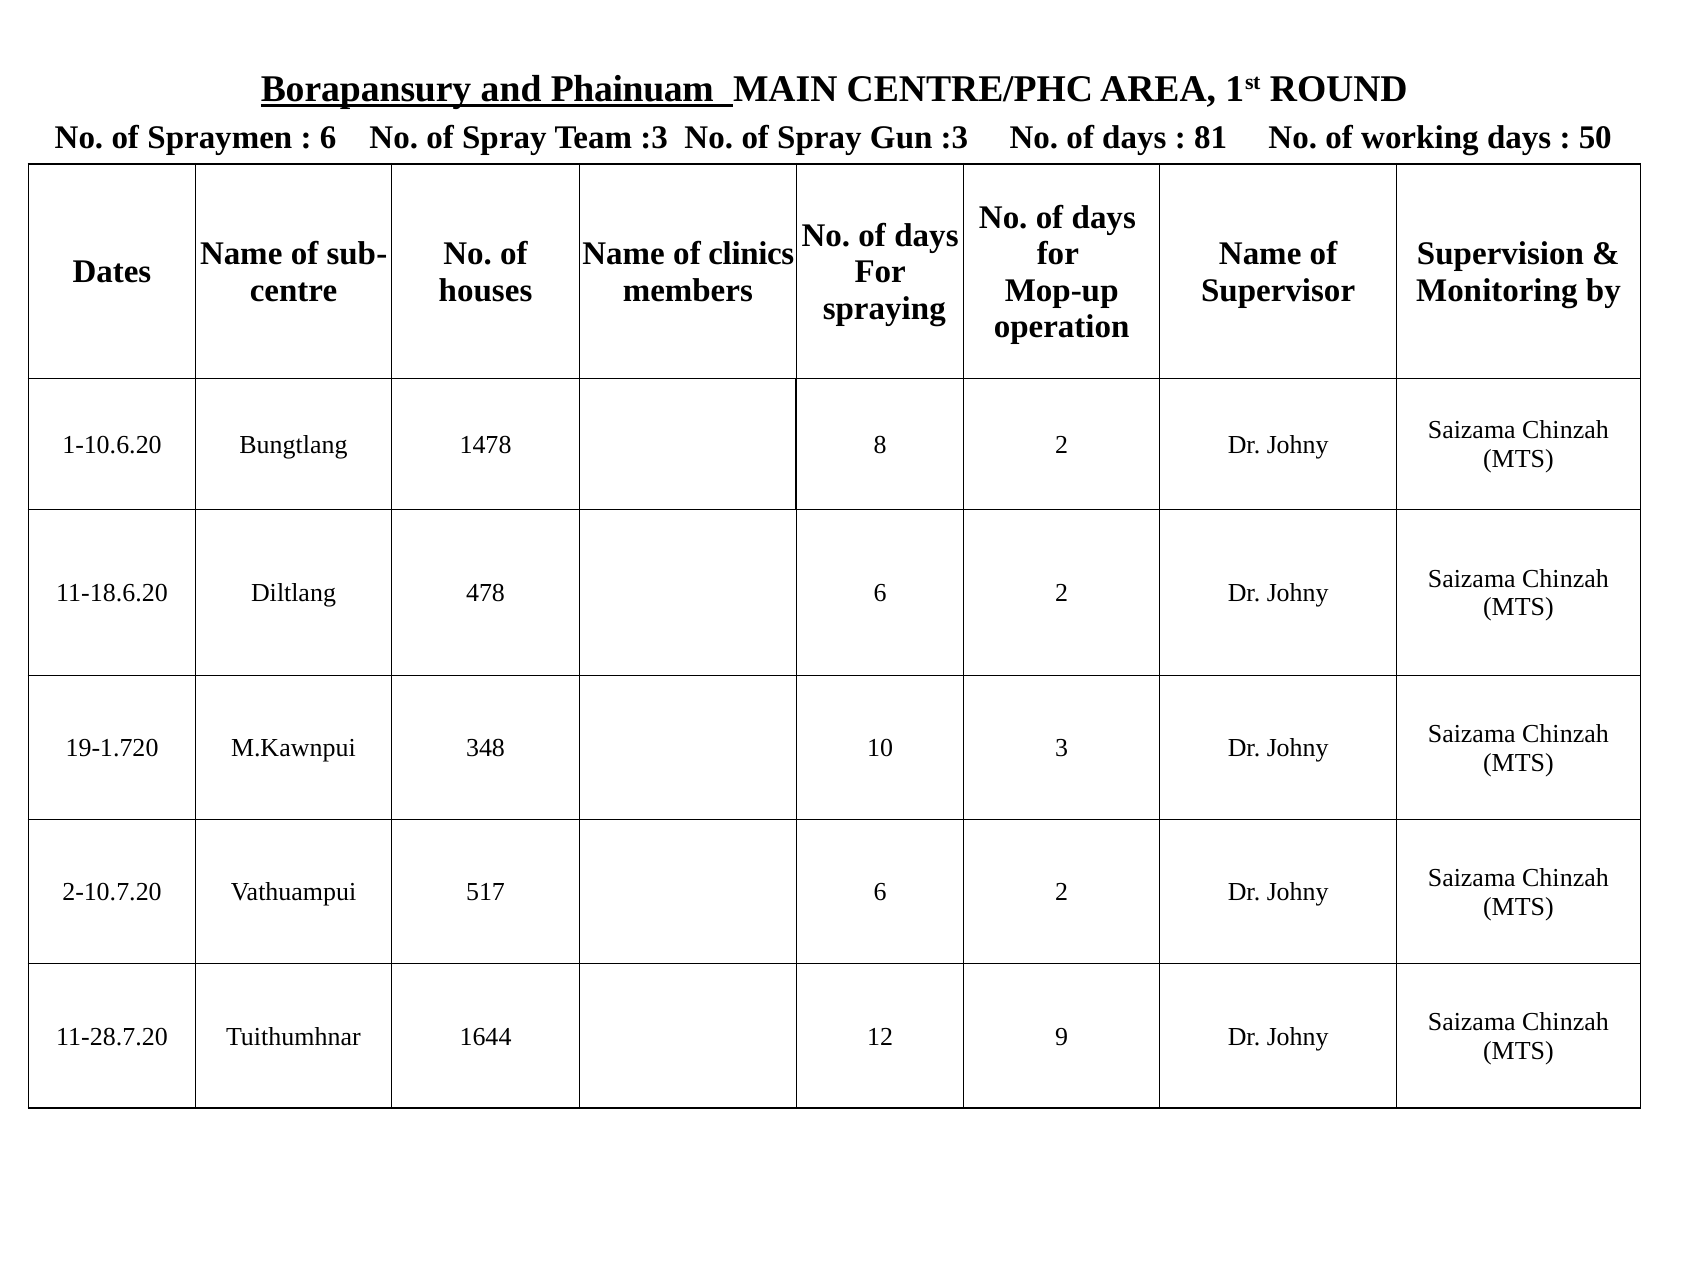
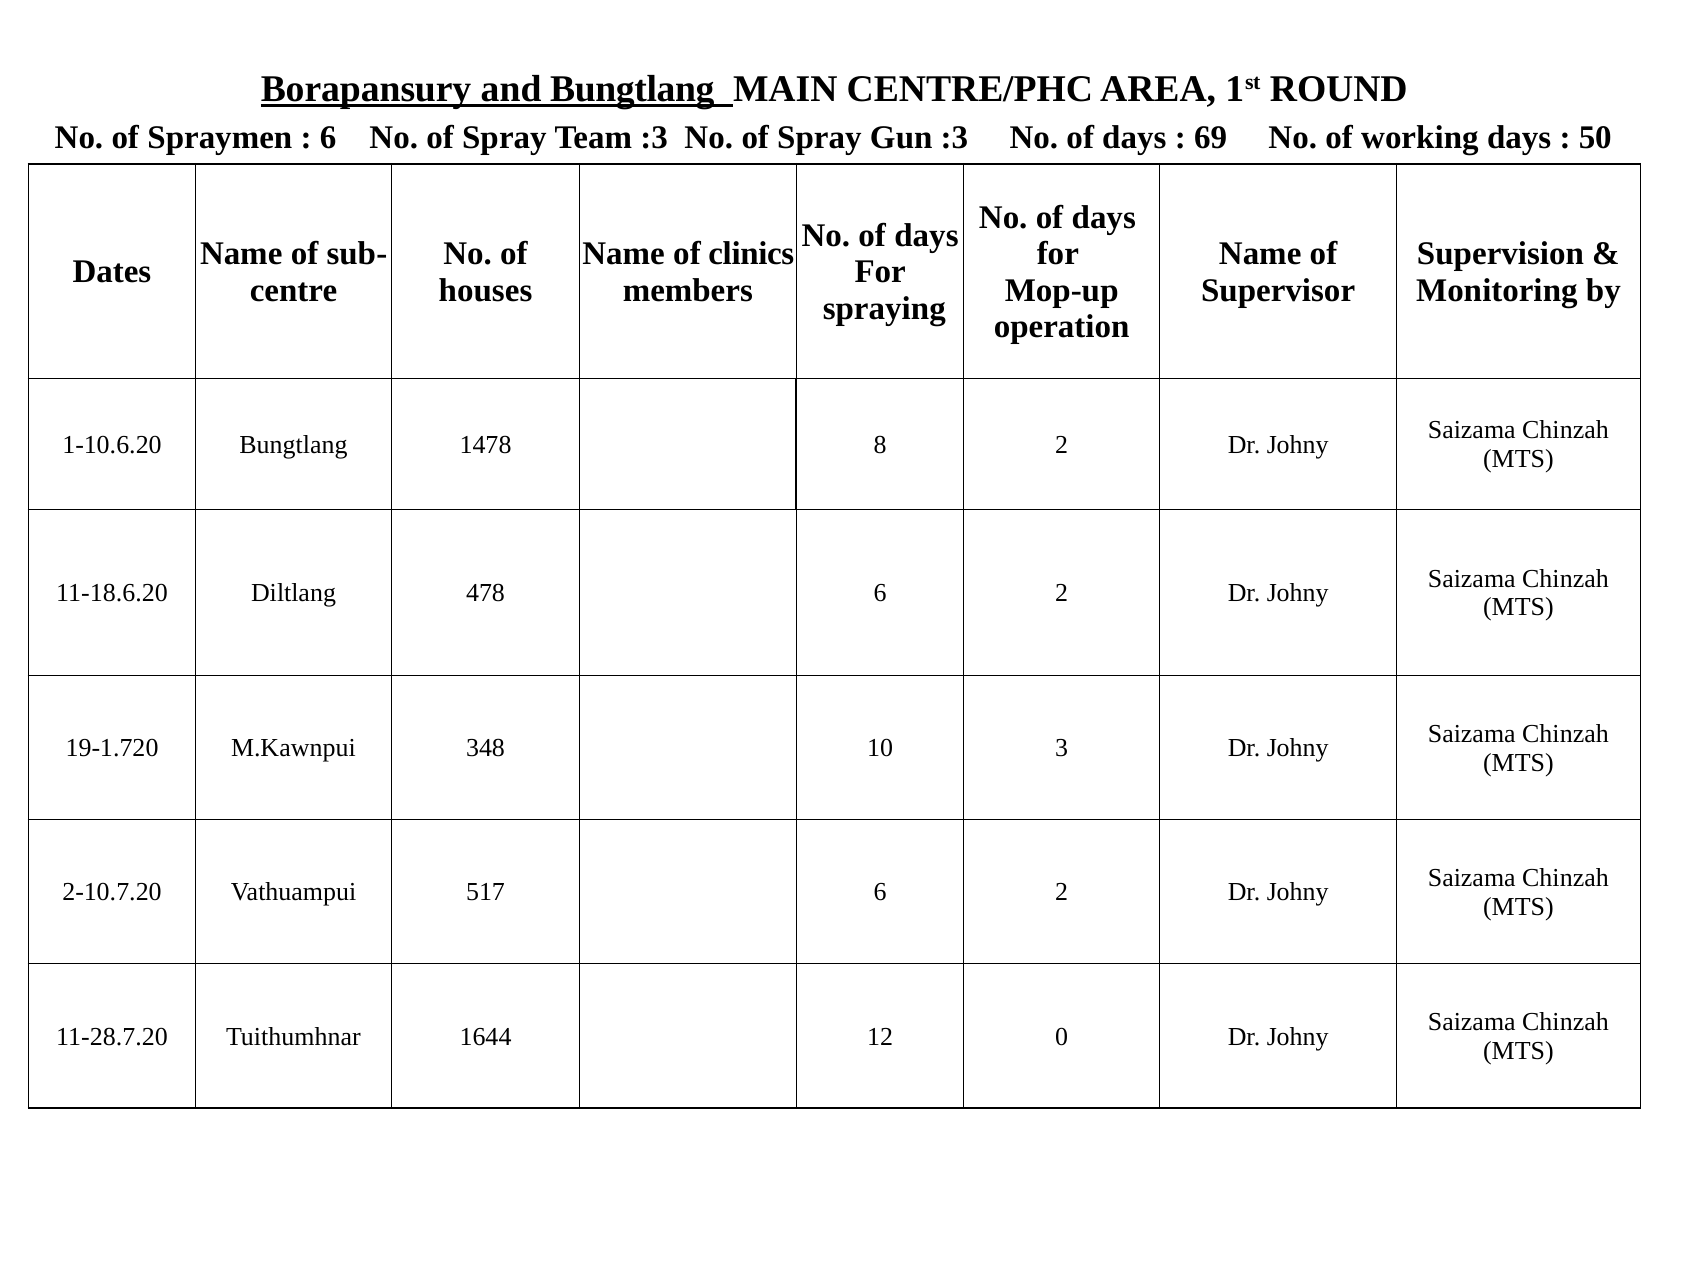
and Phainuam: Phainuam -> Bungtlang (632, 89)
81: 81 -> 69 (1211, 137)
9: 9 -> 0 (1062, 1036)
